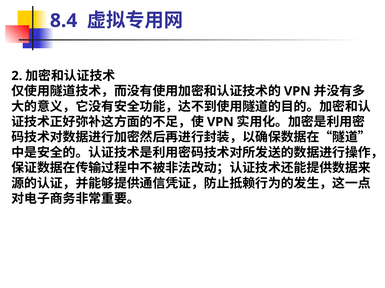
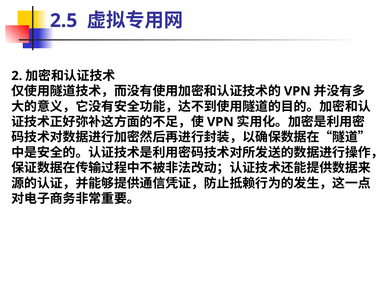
8.4: 8.4 -> 2.5 (64, 21)
